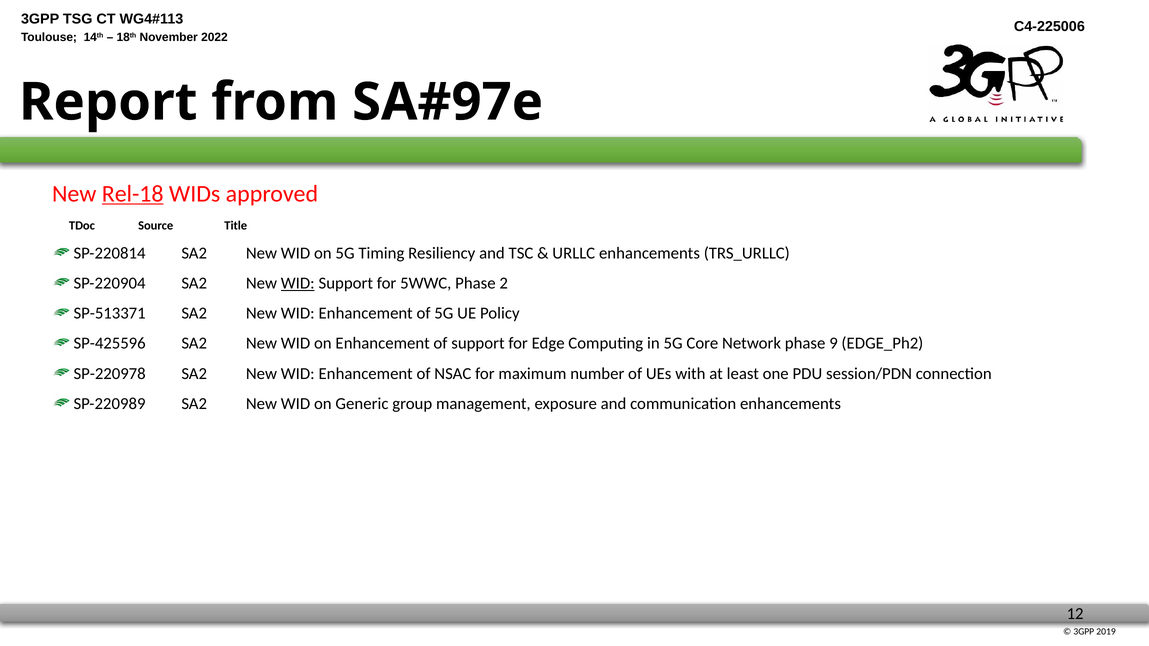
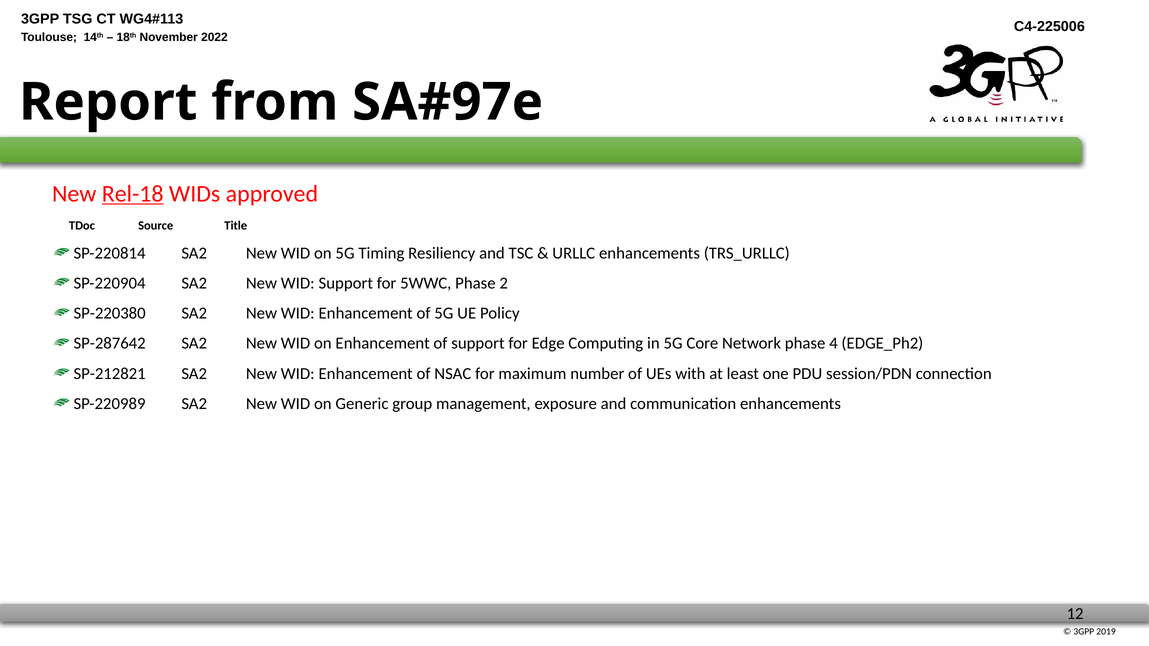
WID underline: present -> none (298, 283)
SP-513371: SP-513371 -> SP-220380 (110, 314)
SP-425596: SP-425596 -> SP-287642 (110, 344)
9: 9 -> 4 (833, 344)
SP-220978: SP-220978 -> SP-212821 (110, 374)
